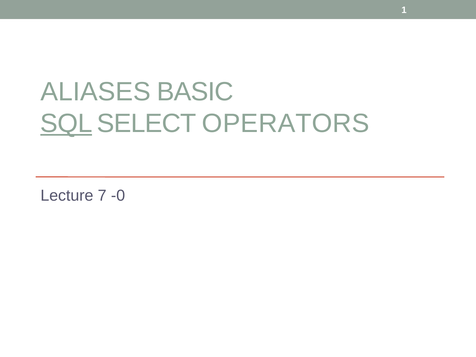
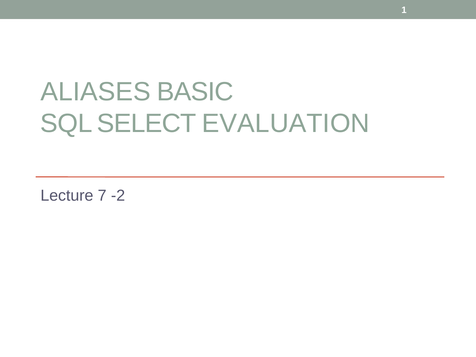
SQL underline: present -> none (66, 124)
OPERATORS: OPERATORS -> EVALUATION (286, 124)
-0: -0 -> -2 (118, 195)
